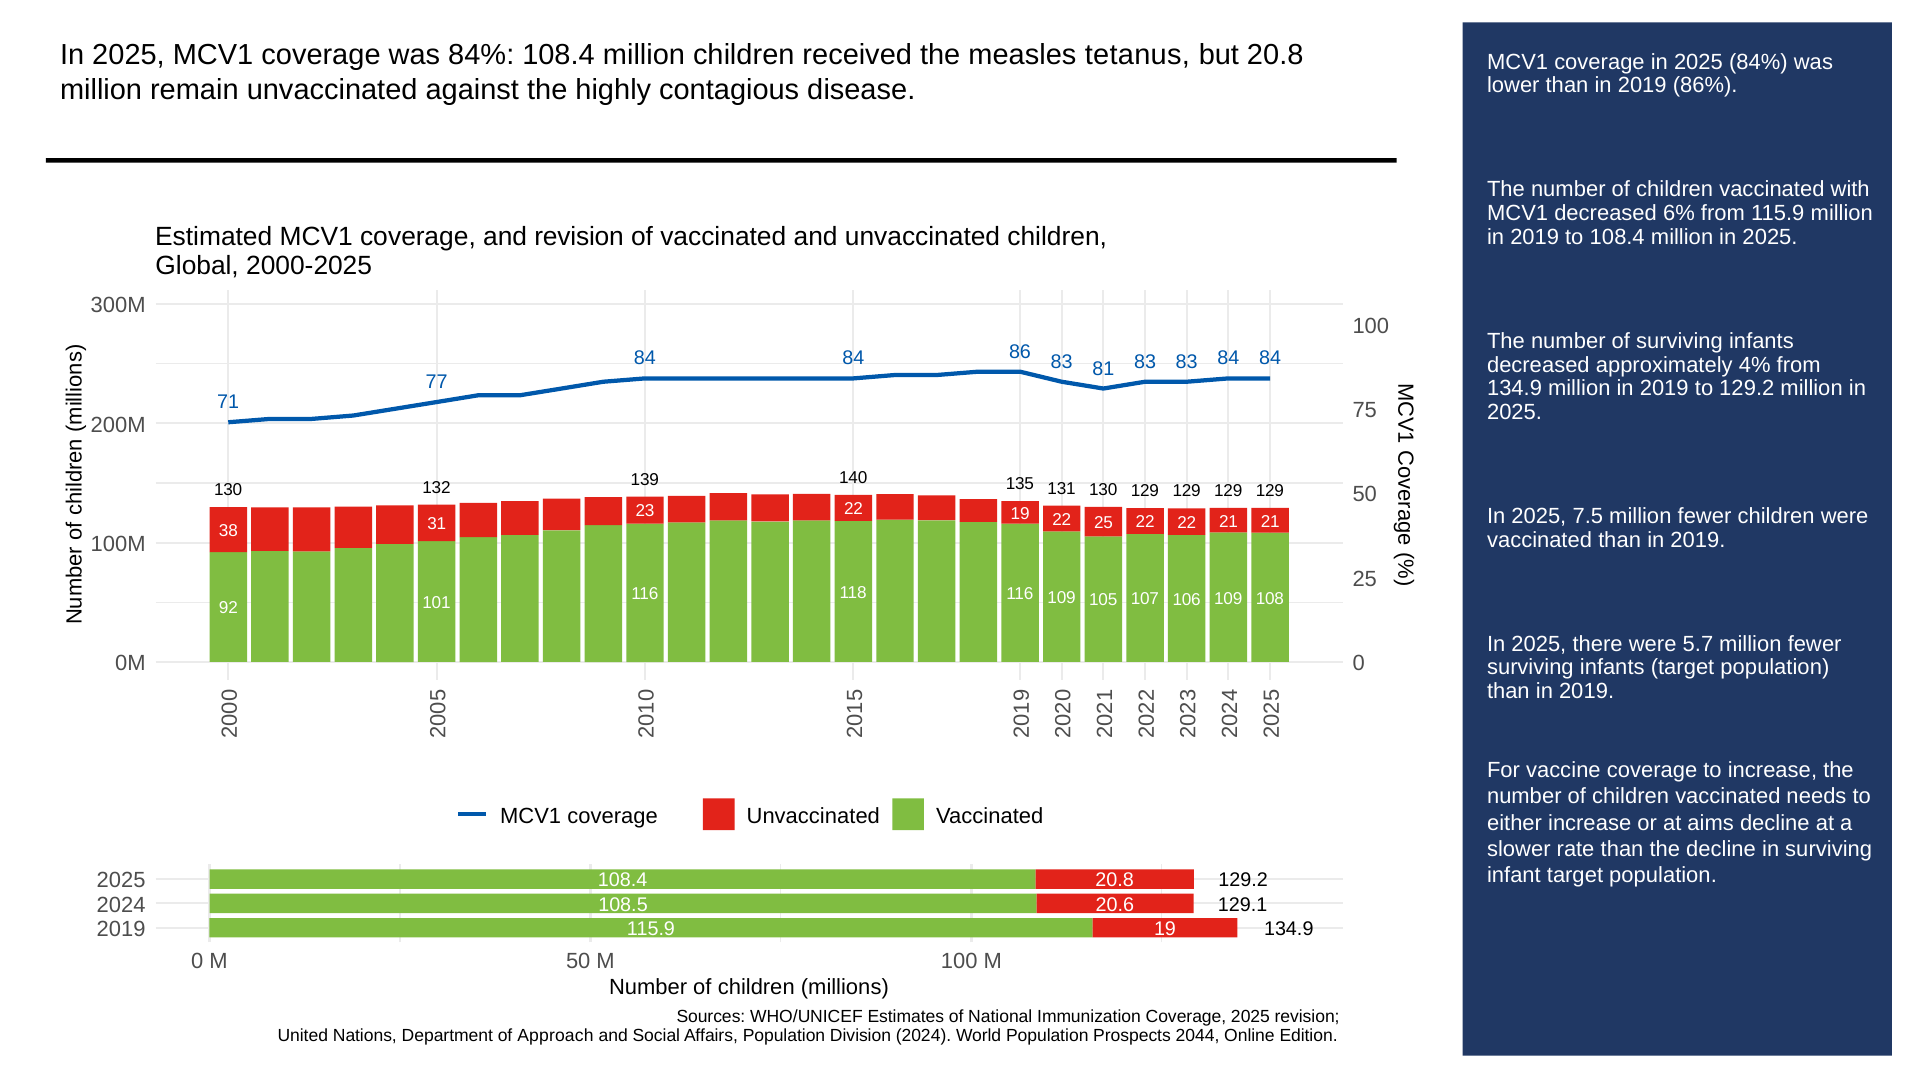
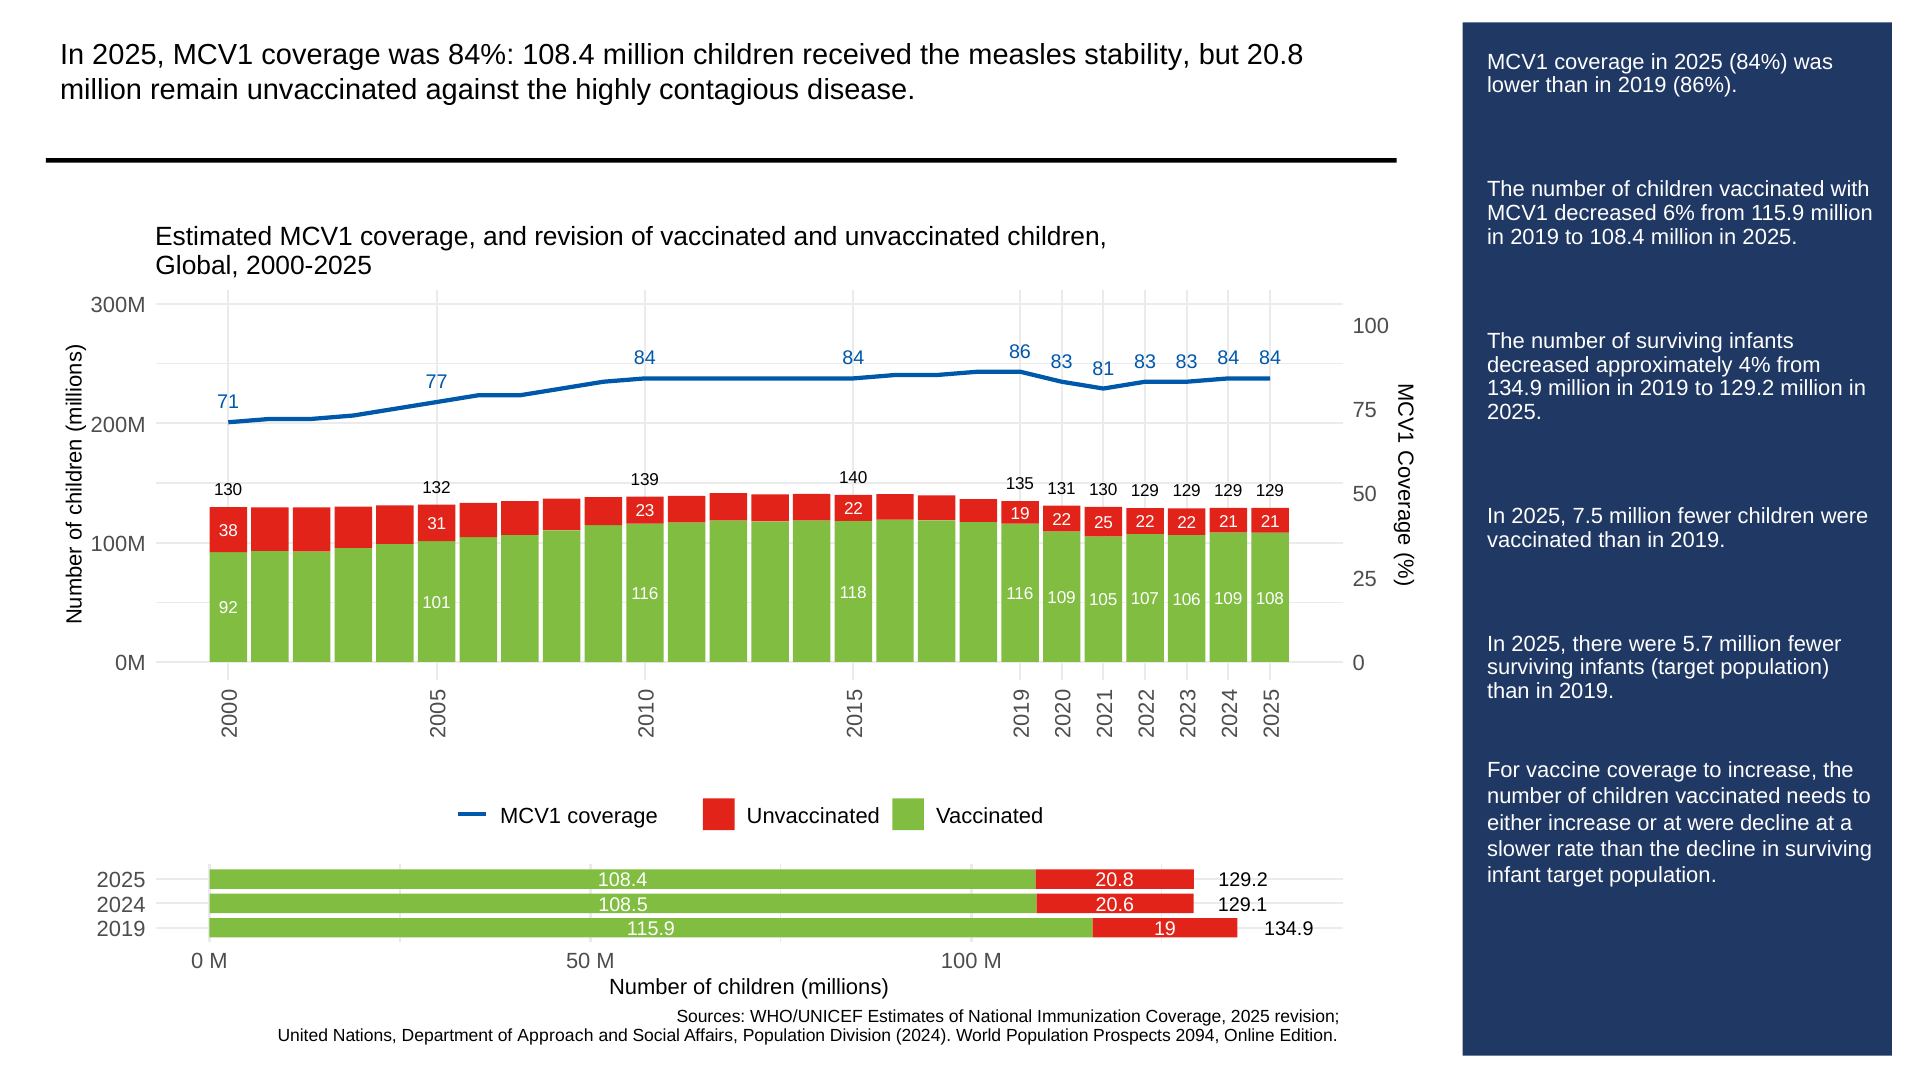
tetanus: tetanus -> stability (1137, 55)
at aims: aims -> were (1711, 823)
2044: 2044 -> 2094 (1198, 1036)
